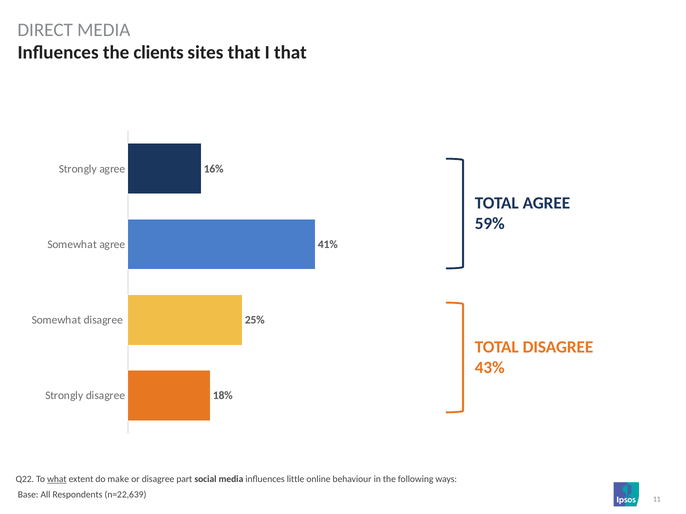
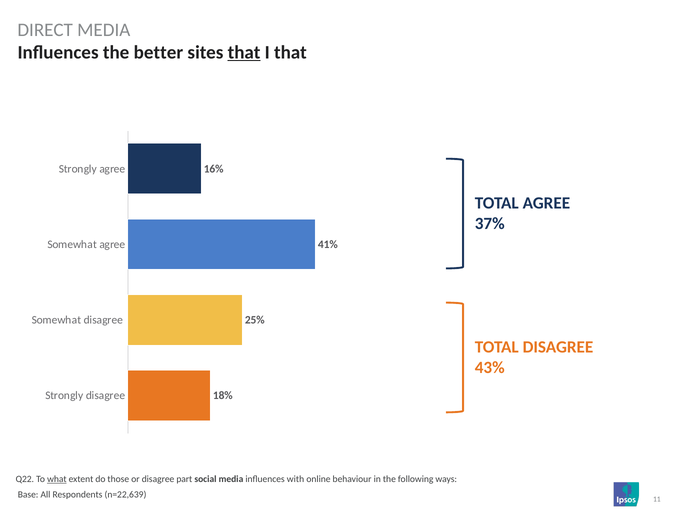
clients: clients -> better (158, 52)
that underline: none -> present (244, 52)
59%: 59% -> 37% (490, 224)
make: make -> those (118, 480)
little: little -> with (296, 480)
